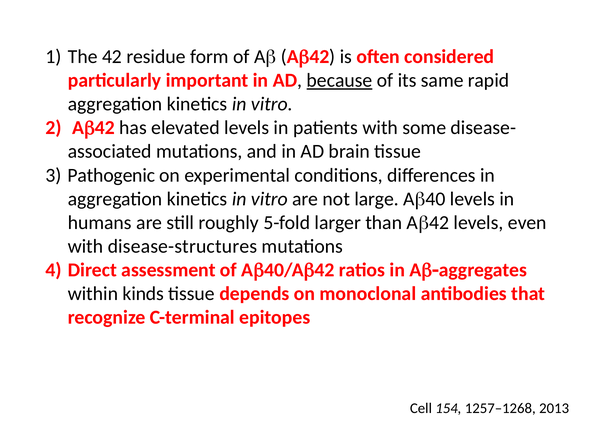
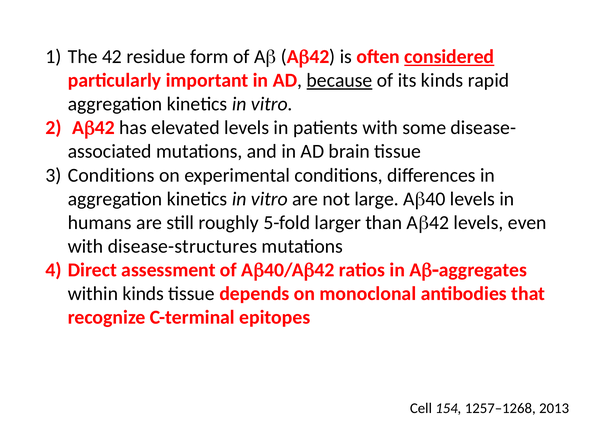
considered underline: none -> present (449, 57)
its same: same -> kinds (442, 80)
Pathogenic: Pathogenic -> Conditions (111, 175)
